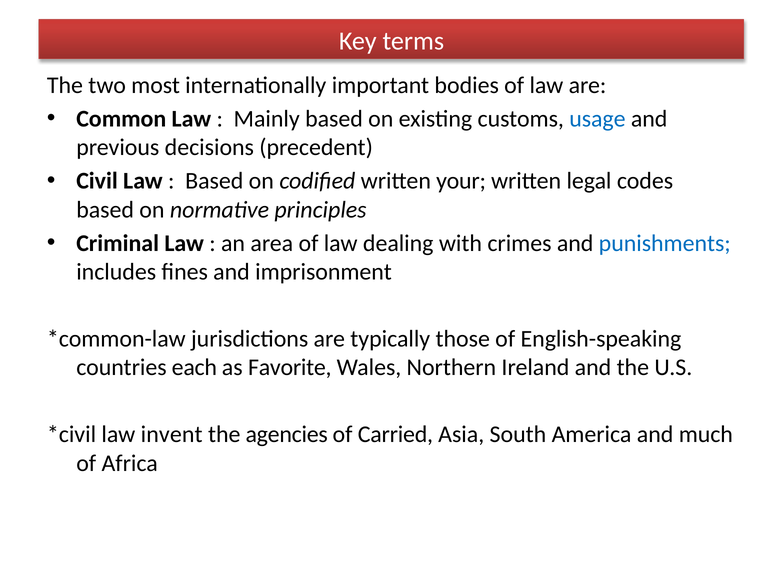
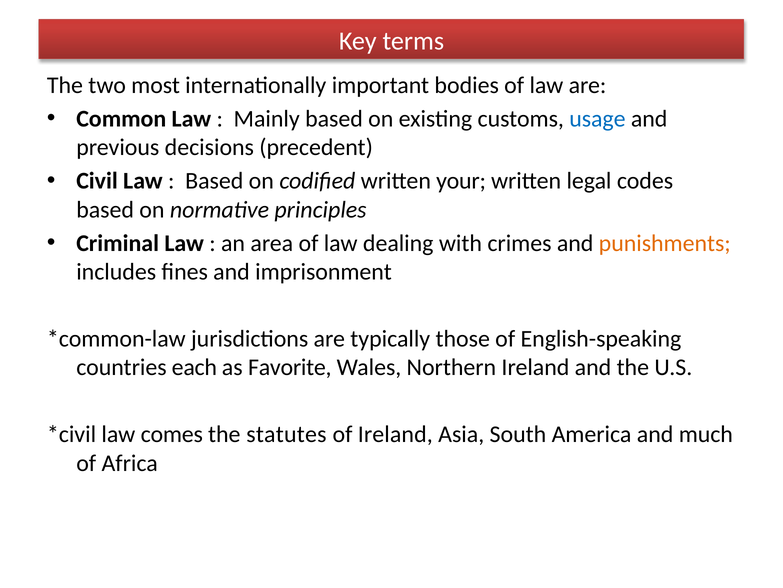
punishments colour: blue -> orange (665, 243)
invent: invent -> comes (172, 434)
agencies: agencies -> statutes (286, 434)
of Carried: Carried -> Ireland (395, 434)
